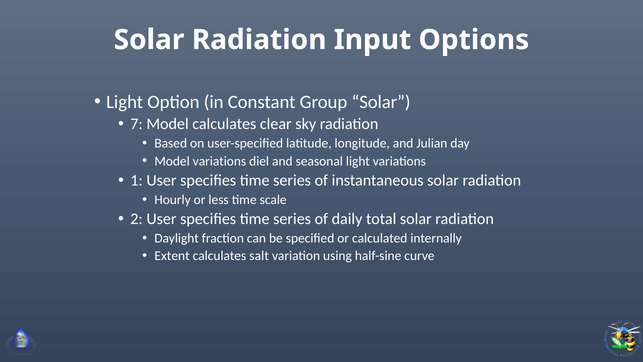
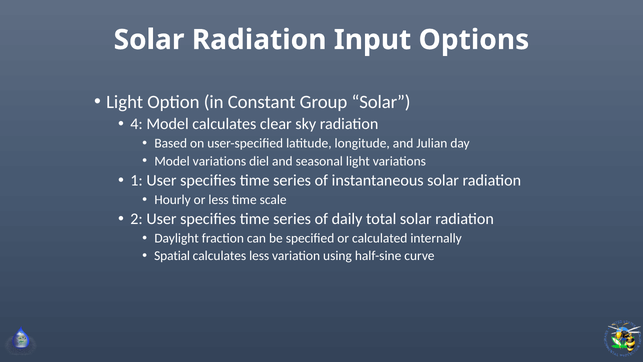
7: 7 -> 4 (137, 124)
Extent: Extent -> Spatial (172, 256)
calculates salt: salt -> less (259, 256)
